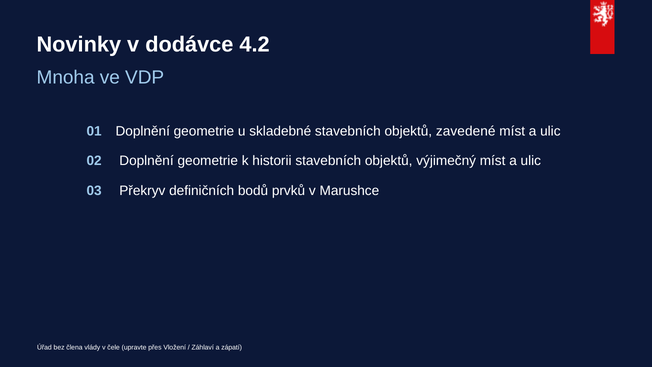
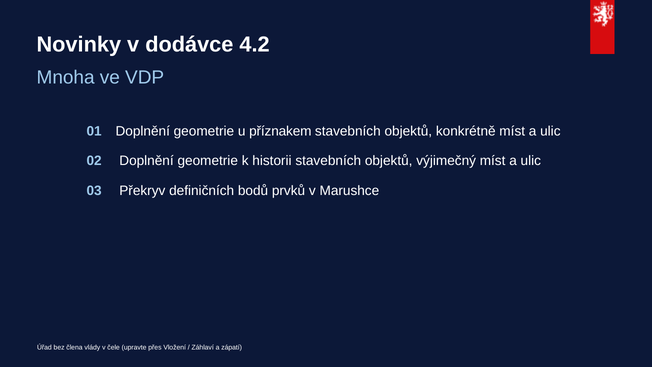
skladebné: skladebné -> příznakem (280, 131)
zavedené: zavedené -> konkrétně (466, 131)
